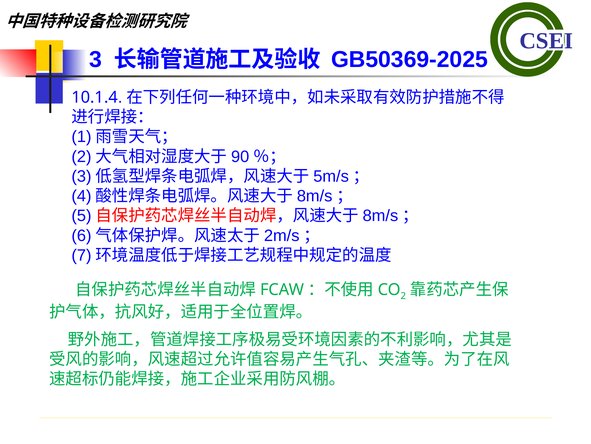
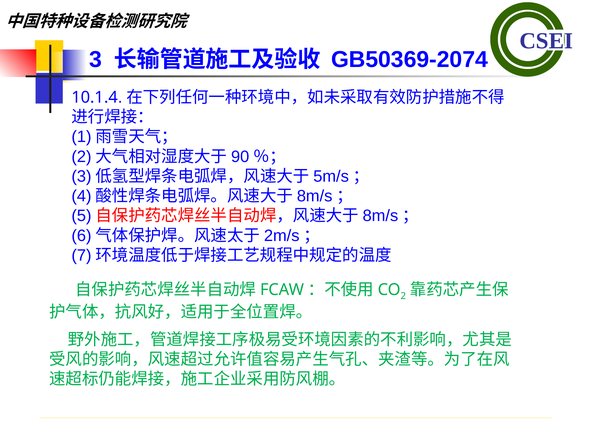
GB50369-2025: GB50369-2025 -> GB50369-2074 (409, 59)
